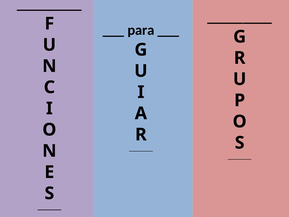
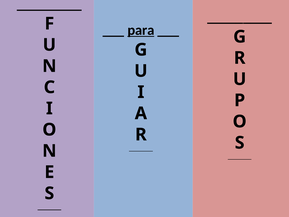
para underline: none -> present (141, 30)
